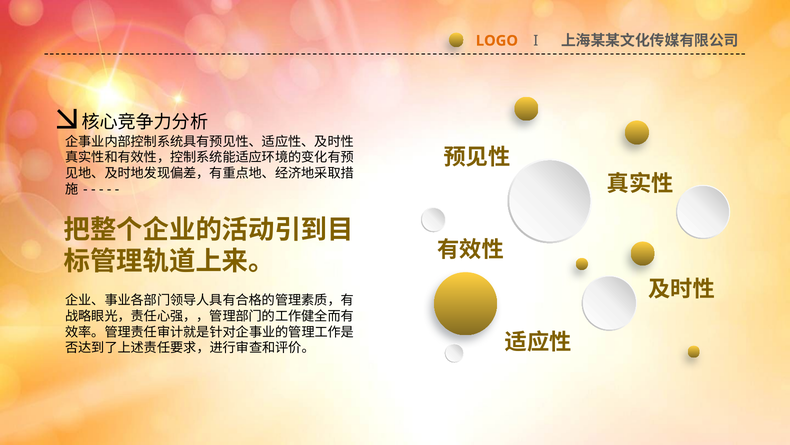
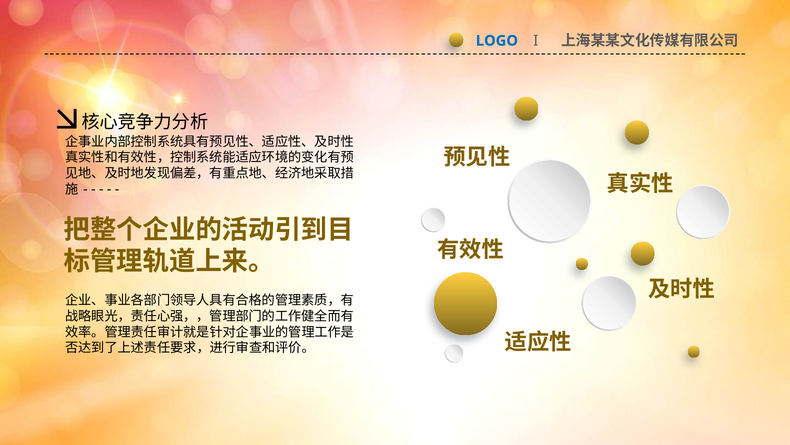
LOGO colour: orange -> blue (497, 41)
